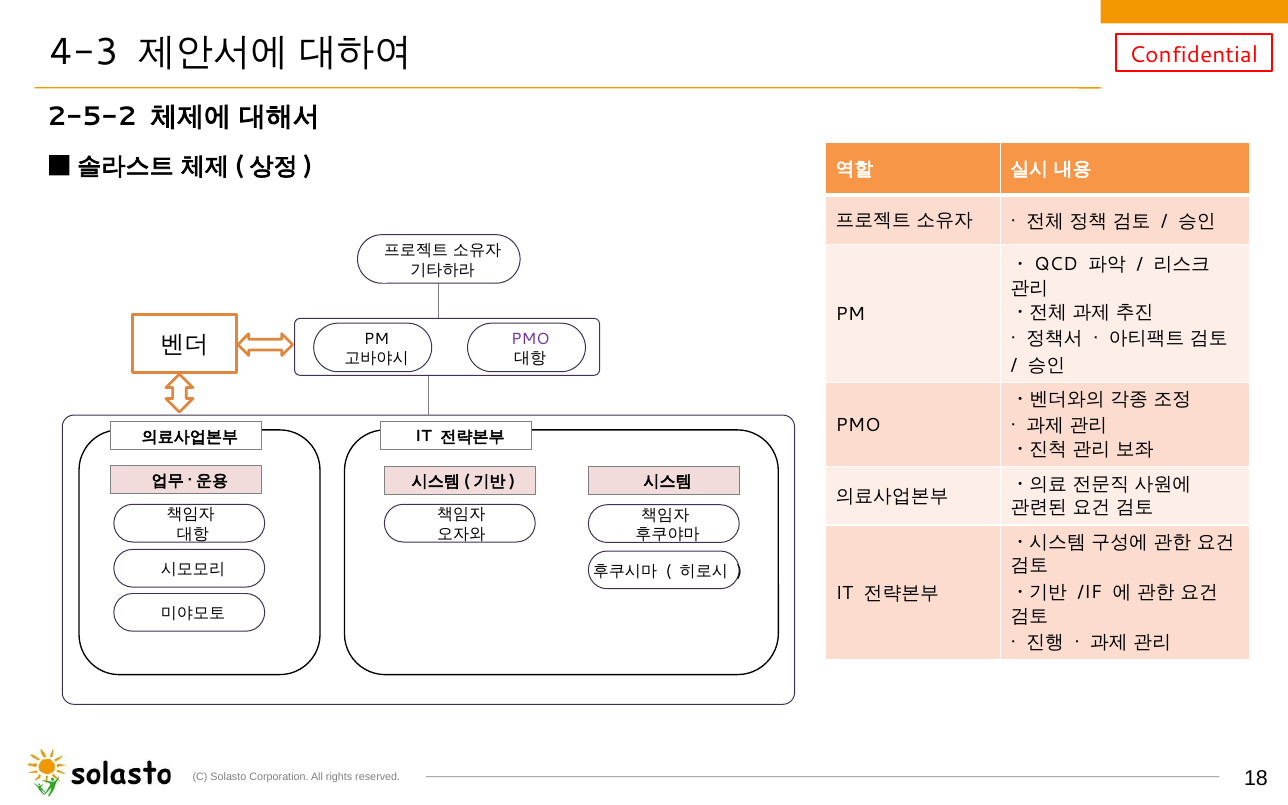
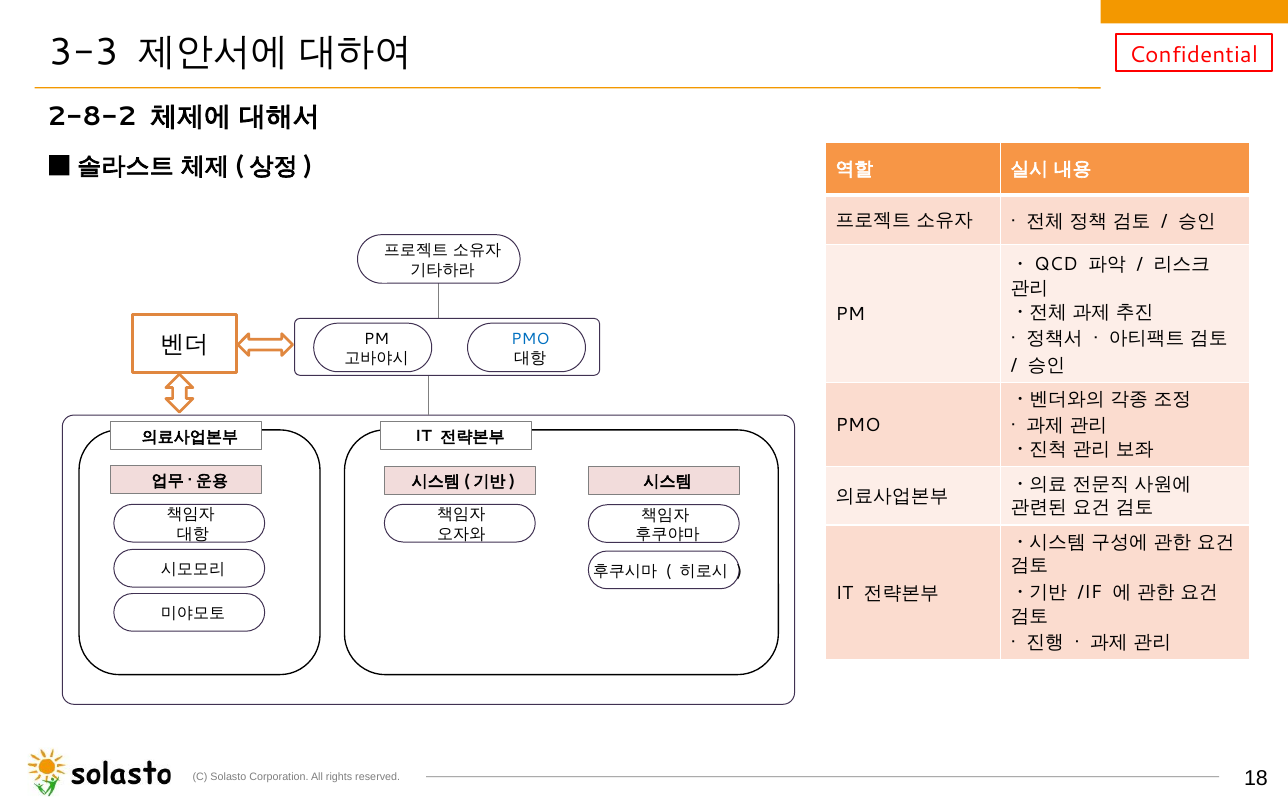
4-3: 4-3 -> 3-3 (84, 52)
2-5-2: 2-5-2 -> 2-8-2 (92, 116)
PMO colour: purple -> blue (530, 339)
